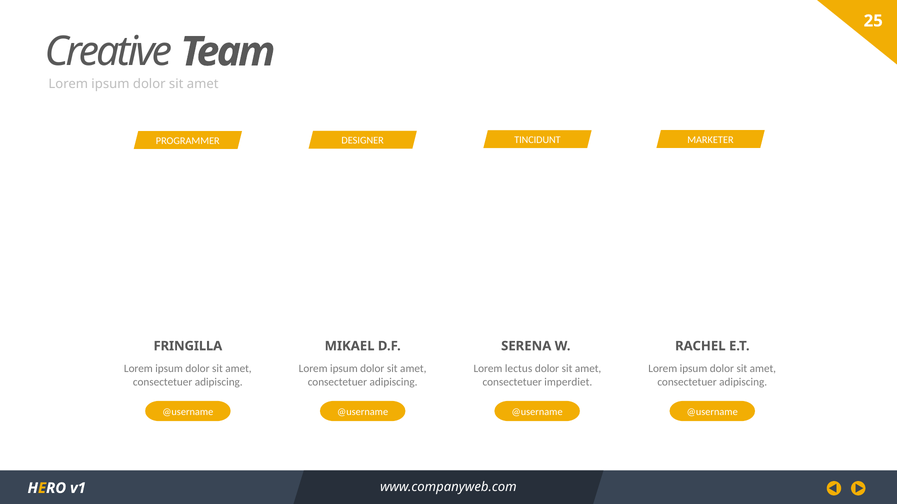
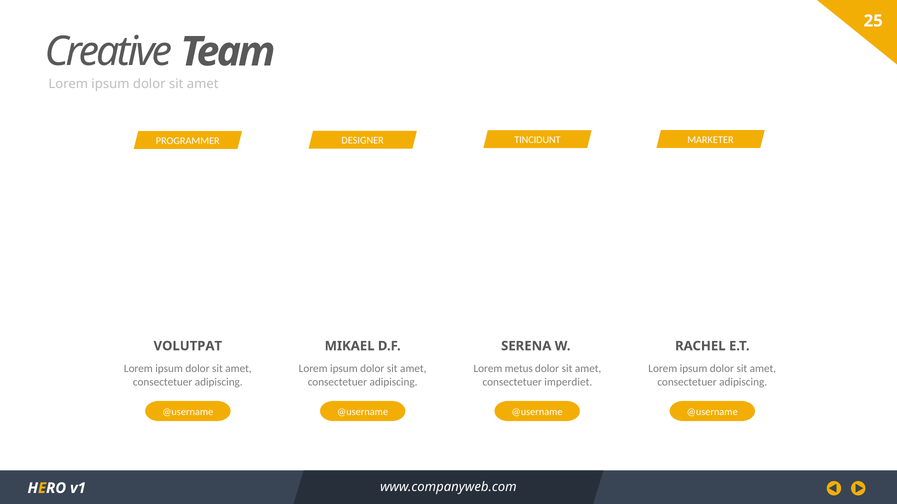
FRINGILLA: FRINGILLA -> VOLUTPAT (188, 346)
lectus: lectus -> metus (519, 369)
